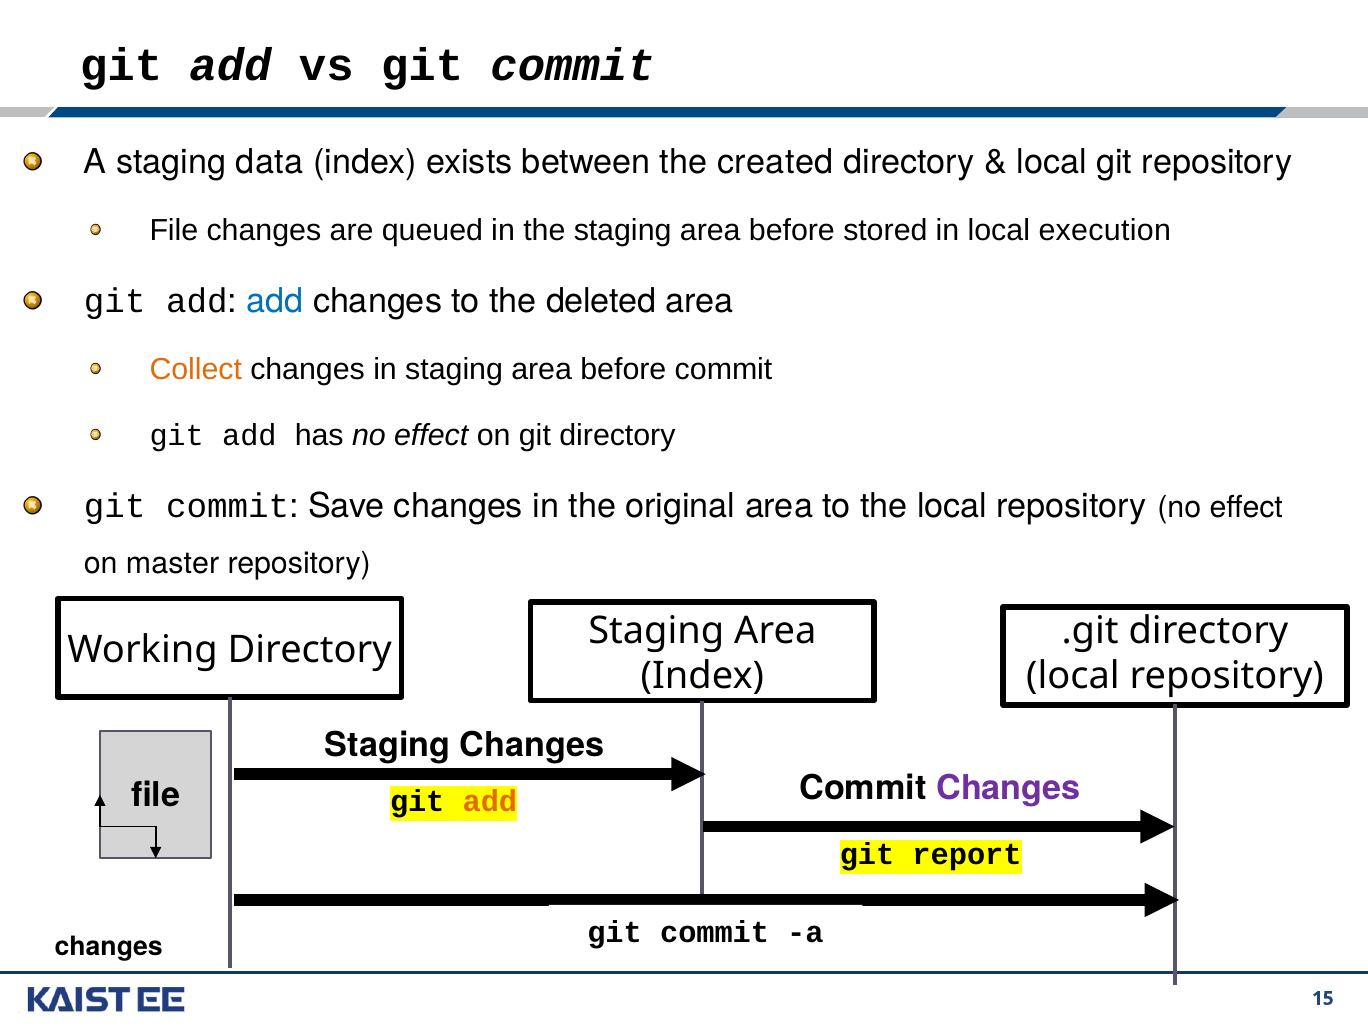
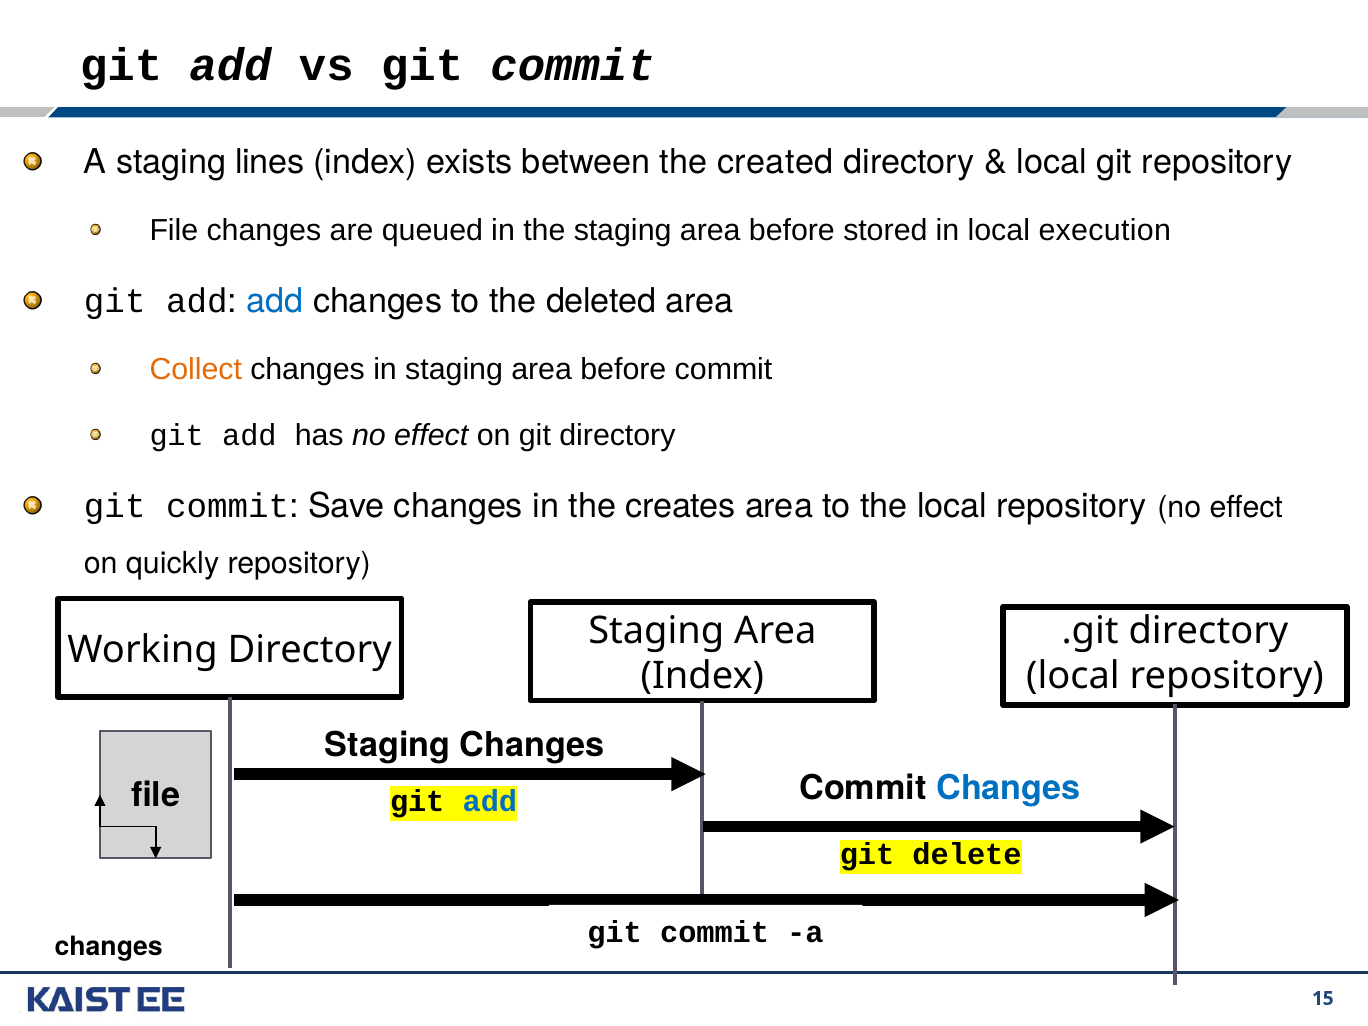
data: data -> lines (270, 162)
original: original -> creates (681, 507)
master: master -> quickly (173, 563)
Changes colour: purple -> blue (1009, 788)
add colour: orange -> blue (490, 801)
report: report -> delete (967, 855)
